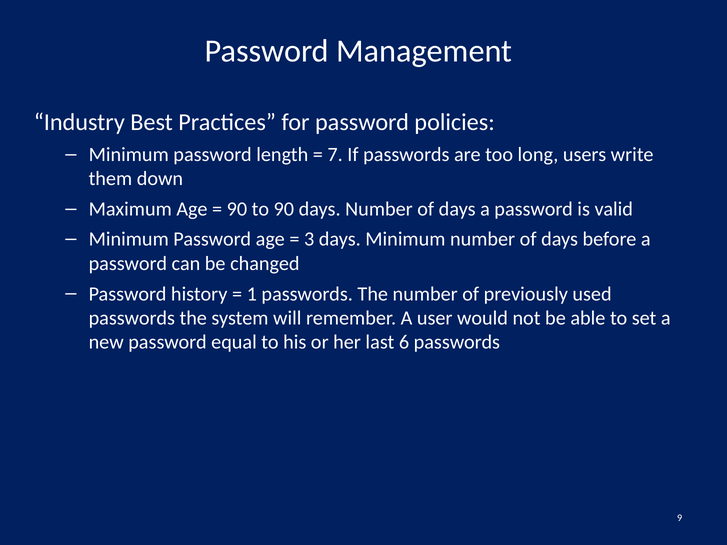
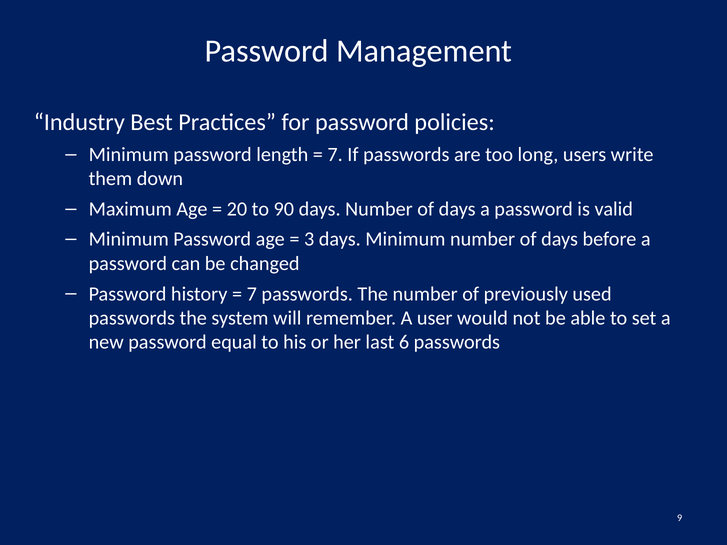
90: 90 -> 20 (237, 209)
1: 1 -> 7 (252, 294)
